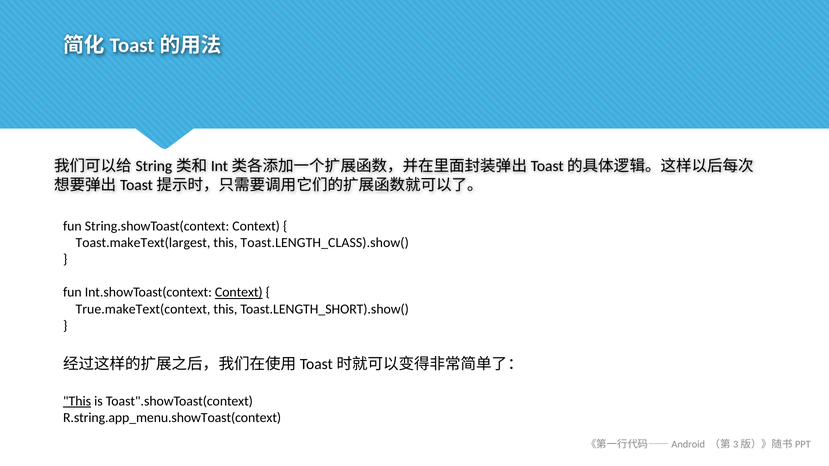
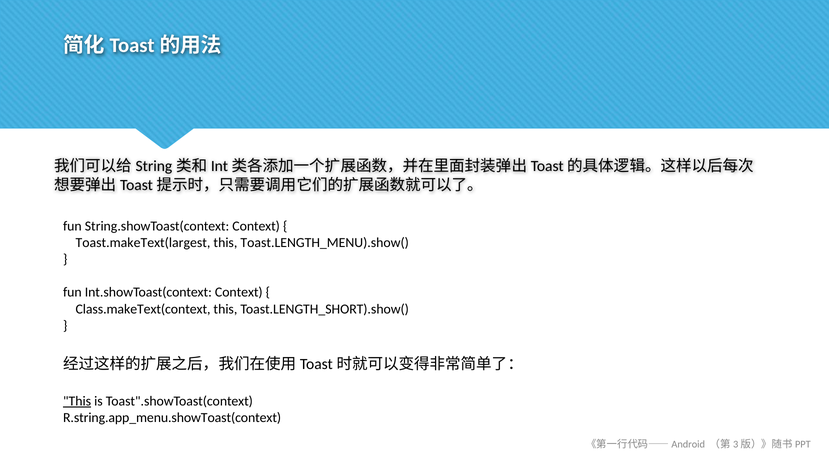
Toast.LENGTH_CLASS).show(: Toast.LENGTH_CLASS).show( -> Toast.LENGTH_MENU).show( (325, 243)
Context underline: present -> none (239, 293)
True.makeText(context: True.makeText(context -> Class.makeText(context (143, 309)
